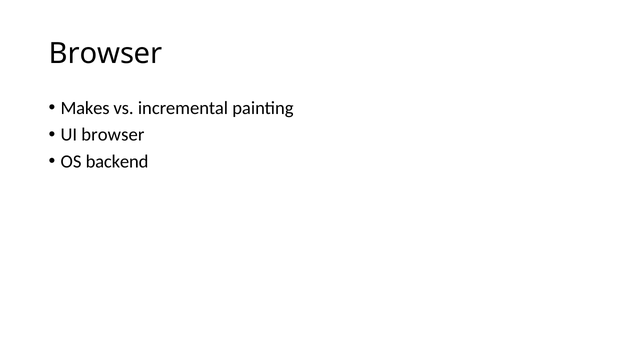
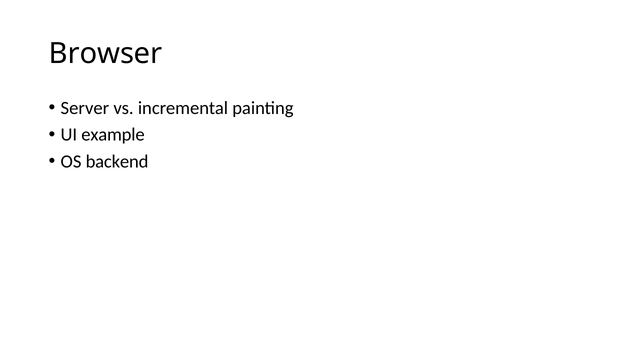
Makes: Makes -> Server (85, 108)
UI browser: browser -> example (113, 135)
